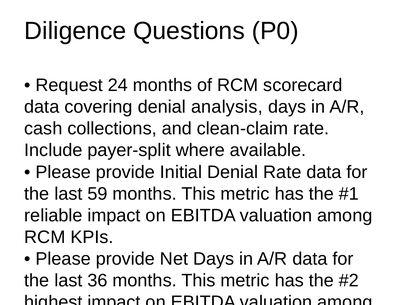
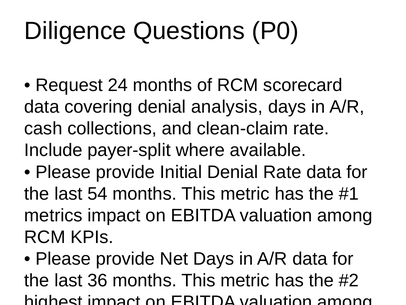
59: 59 -> 54 (98, 193)
reliable: reliable -> metrics (53, 215)
